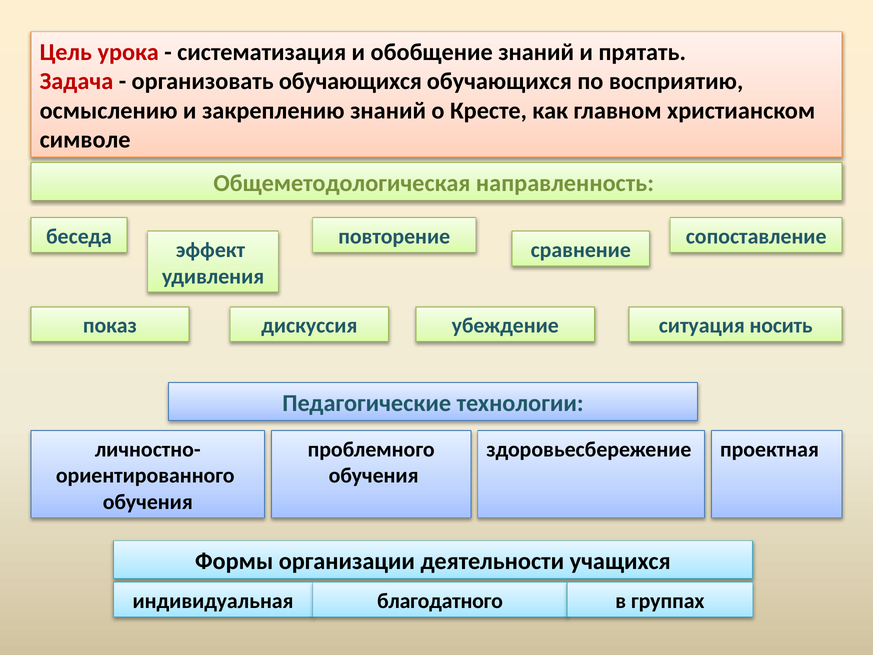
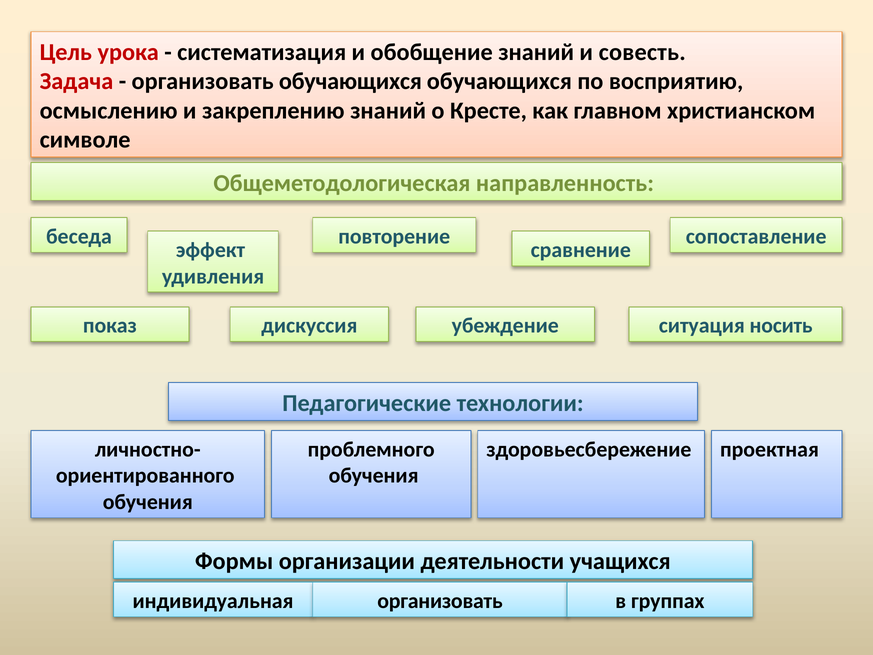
прятать: прятать -> совесть (642, 52)
индивидуальная благодатного: благодатного -> организовать (440, 601)
